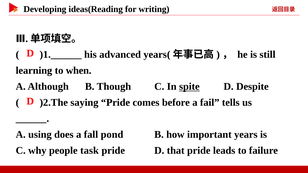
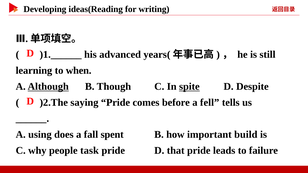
Although underline: none -> present (48, 87)
fail: fail -> fell (210, 103)
pond: pond -> spent (112, 135)
years: years -> build (246, 135)
